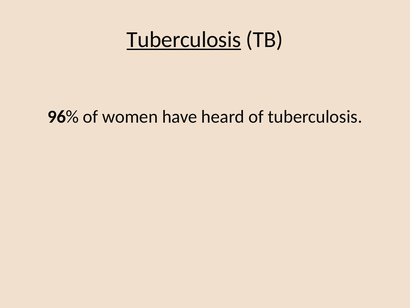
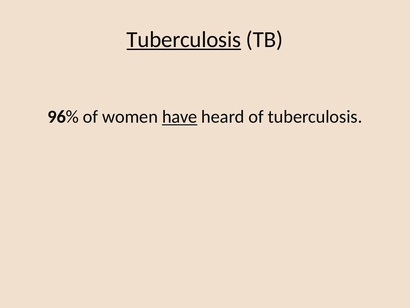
have underline: none -> present (180, 117)
